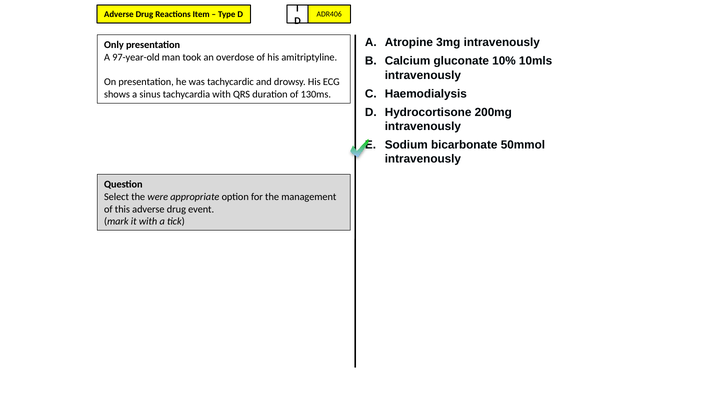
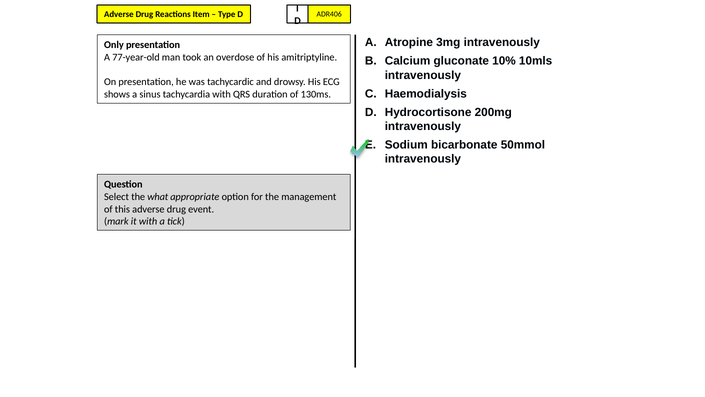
97-year-old: 97-year-old -> 77-year-old (136, 57)
were: were -> what (158, 197)
